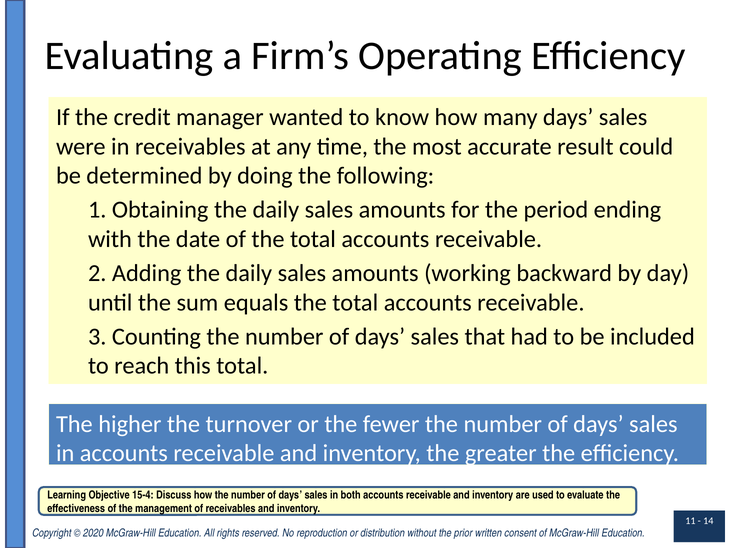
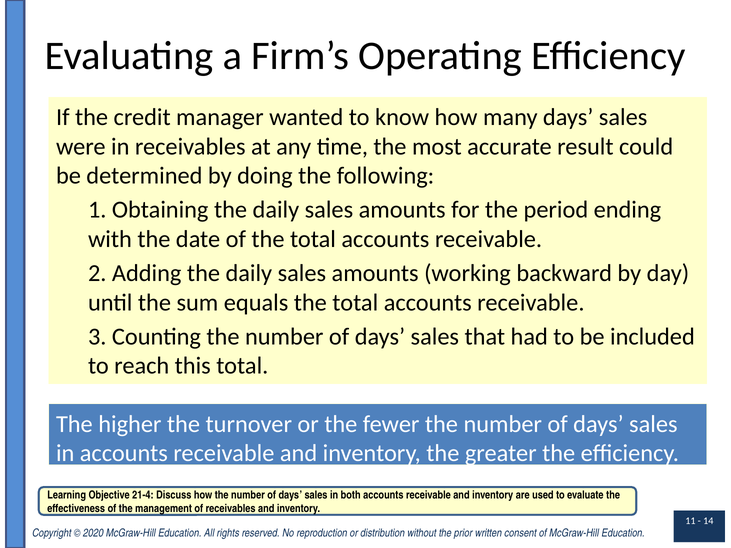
15-4: 15-4 -> 21-4 (143, 495)
